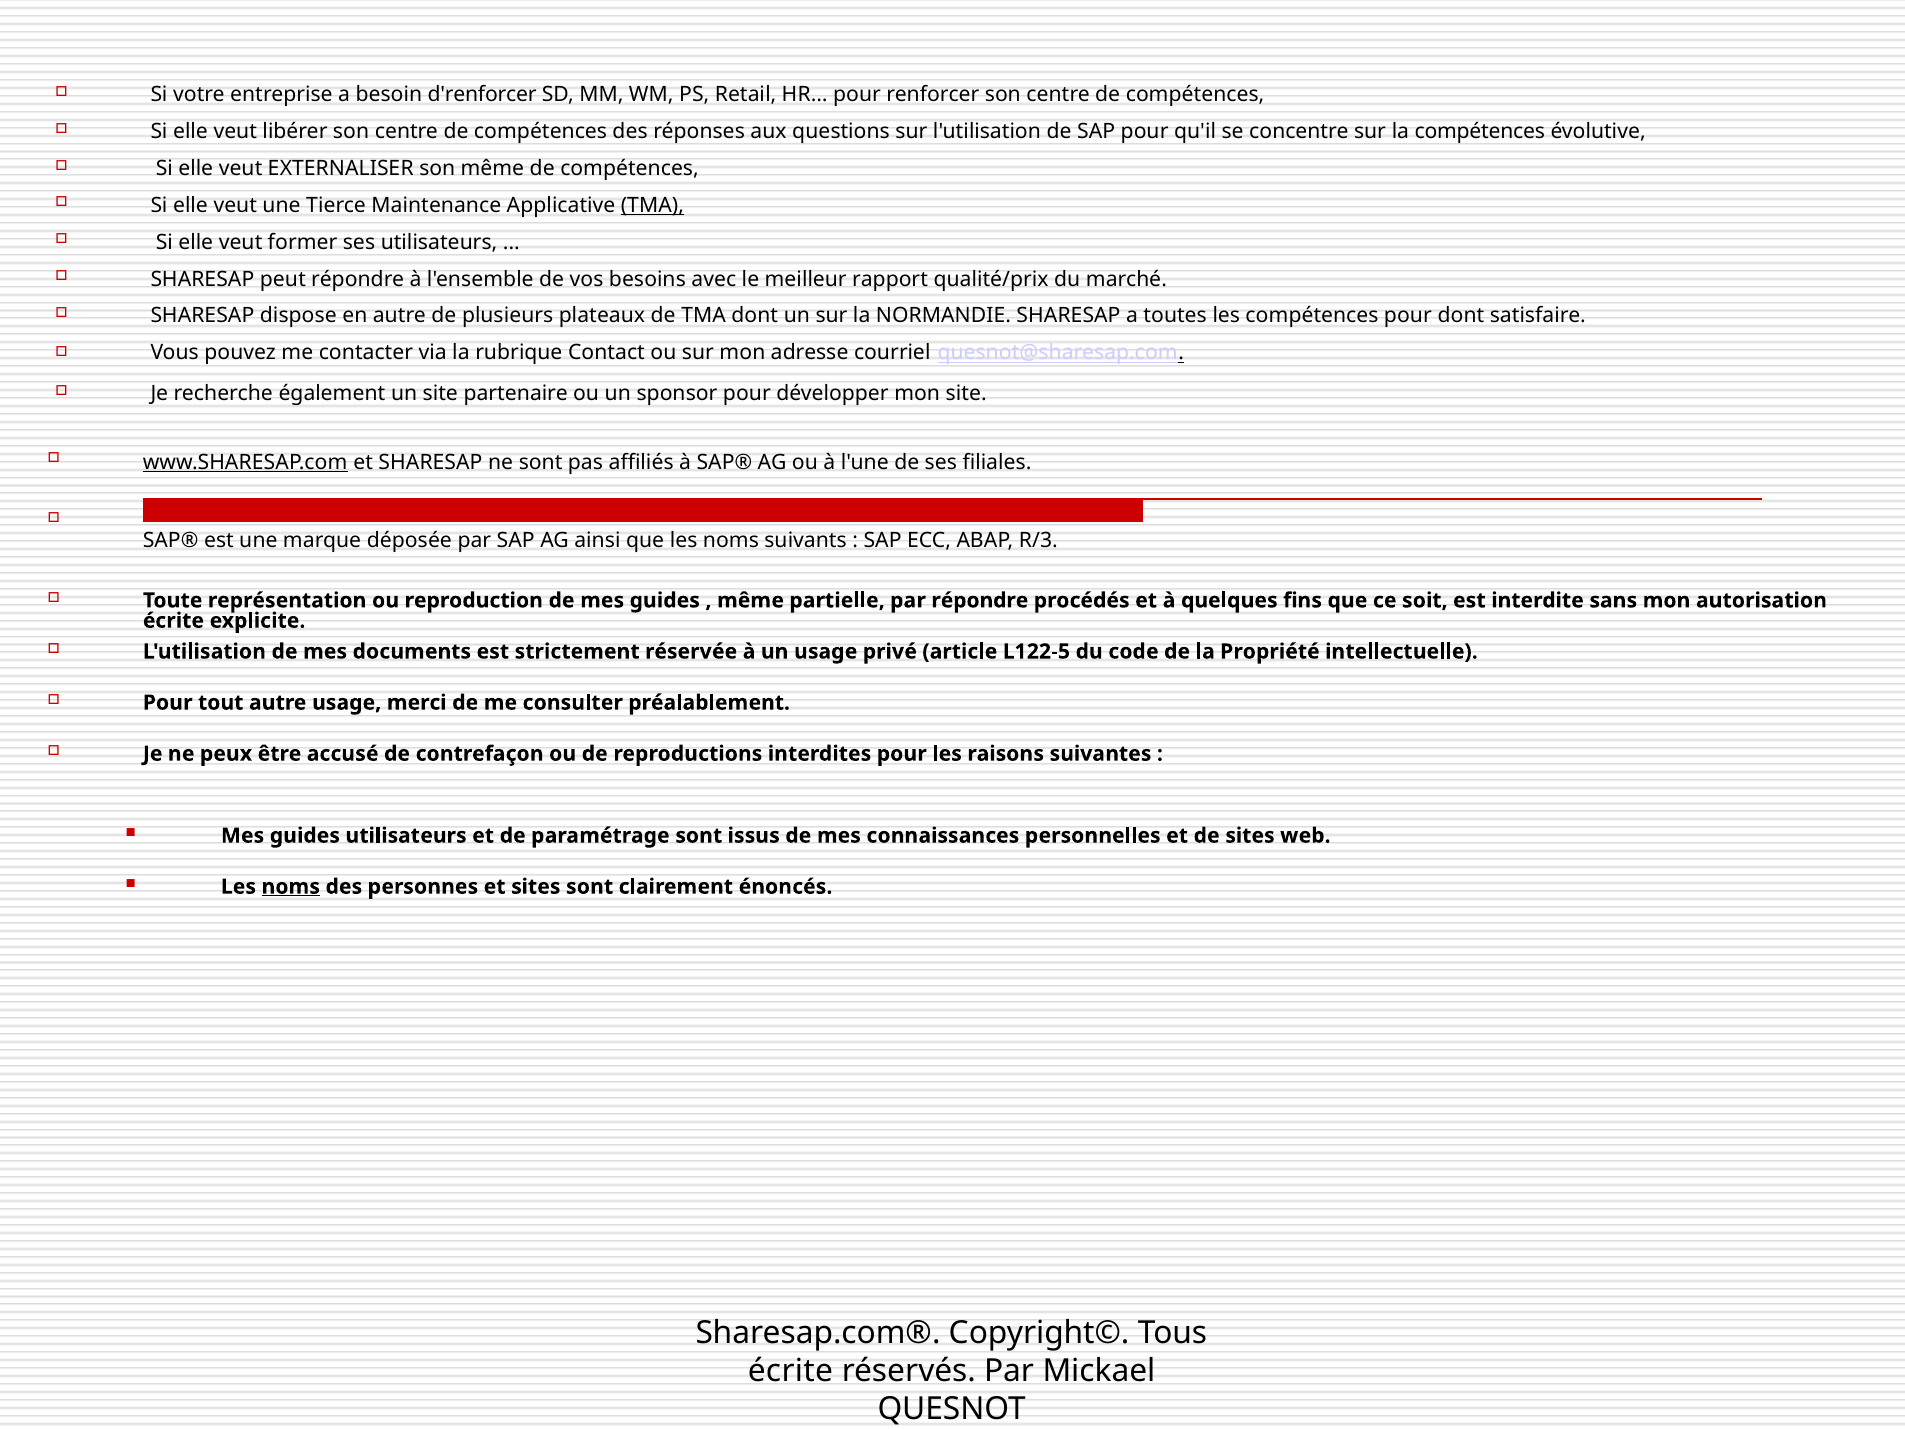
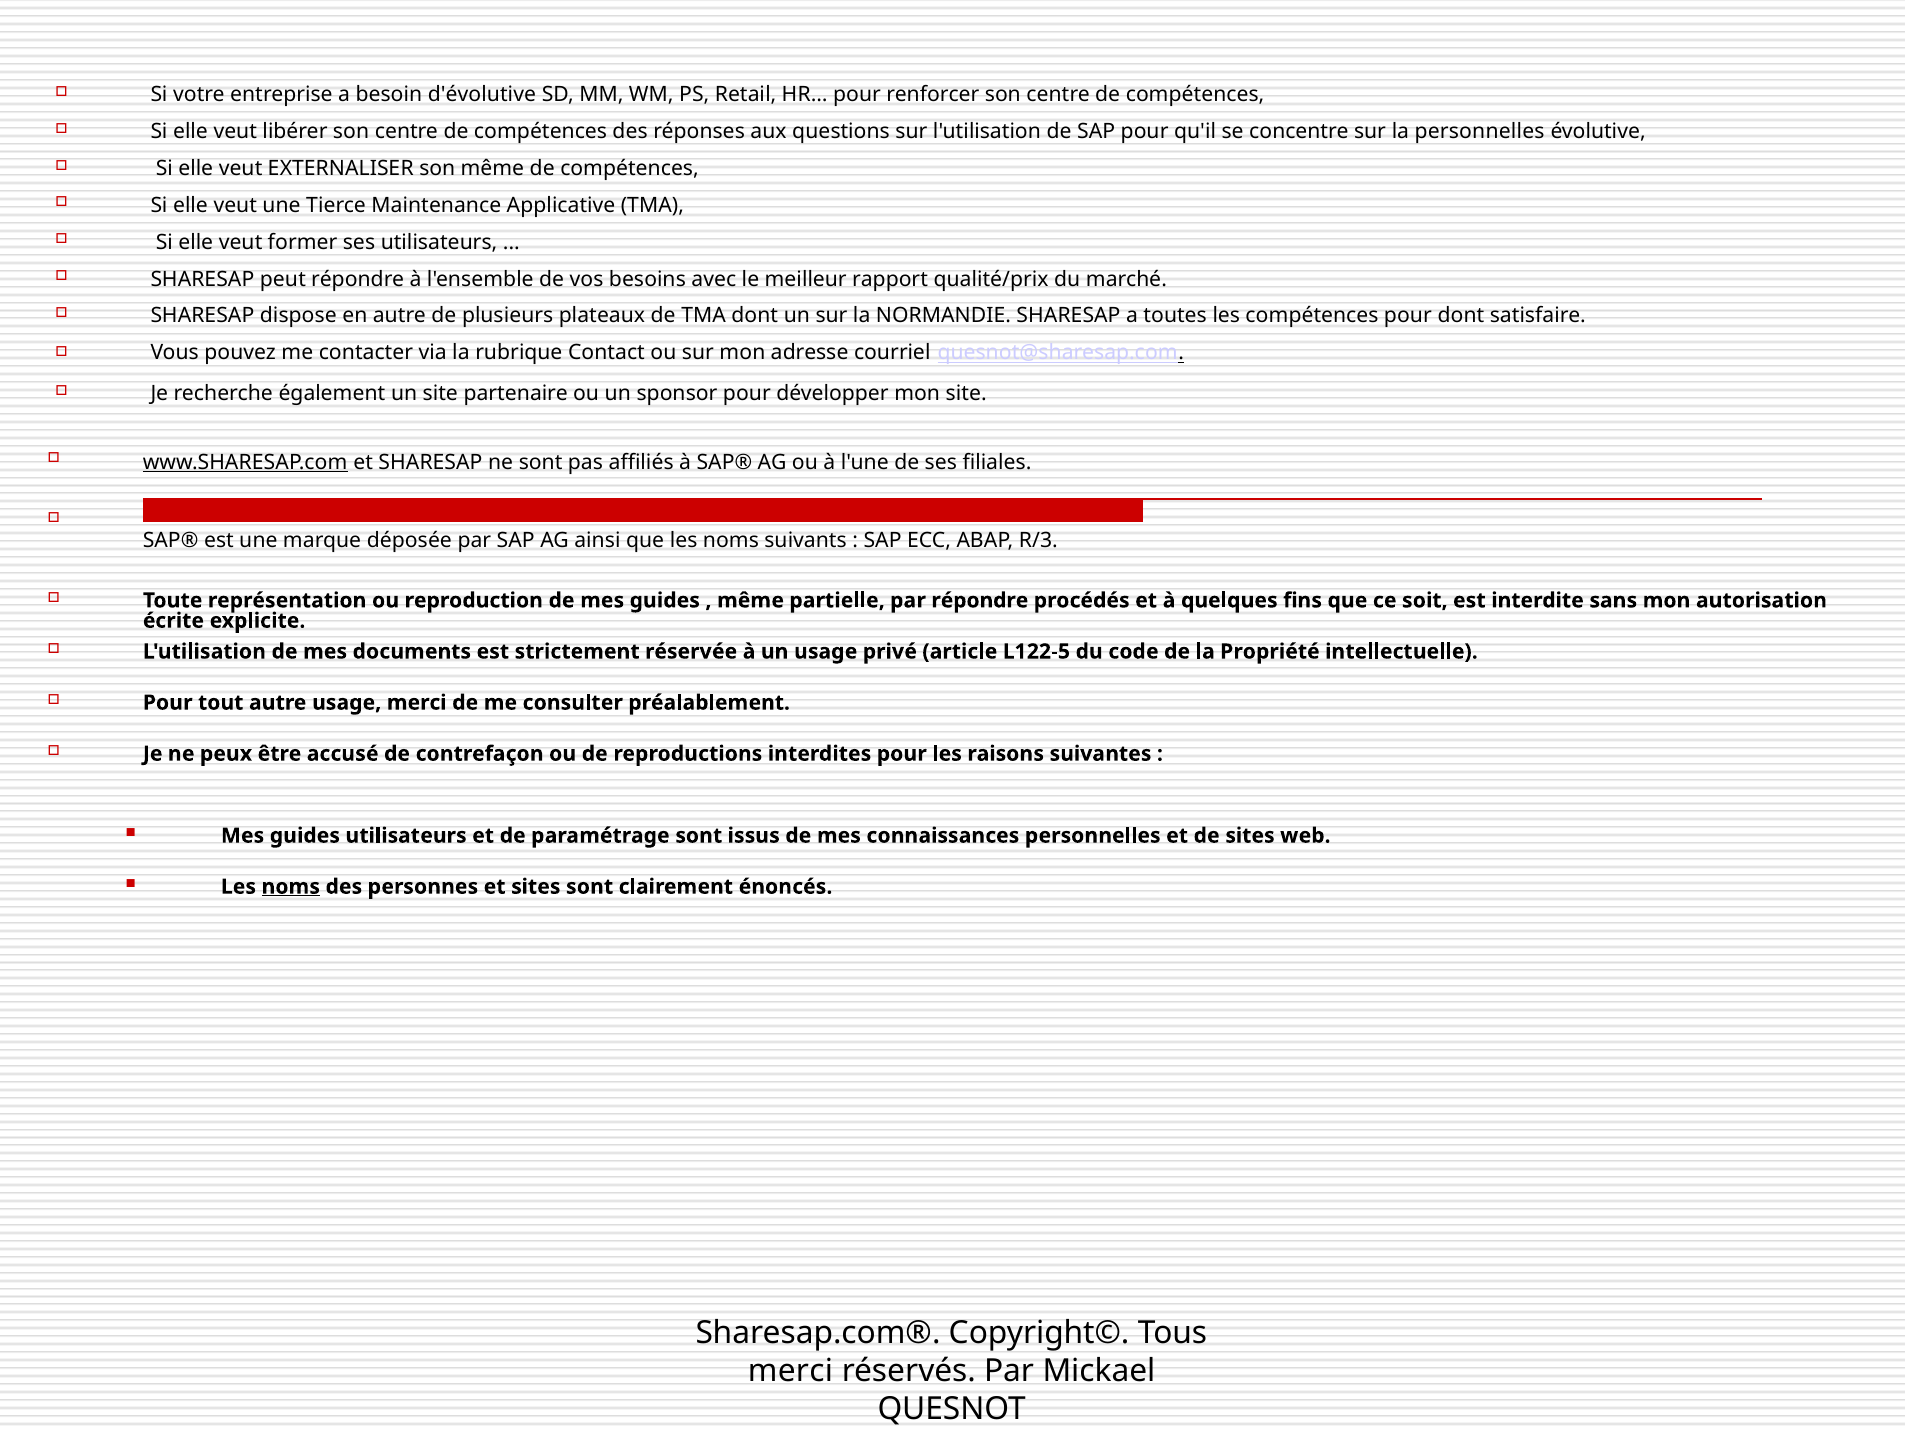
d'renforcer: d'renforcer -> d'évolutive (482, 94)
la compétences: compétences -> personnelles (1480, 131)
TMA underline: present -> none (652, 205)
écrite: écrite -> merci (790, 1371)
